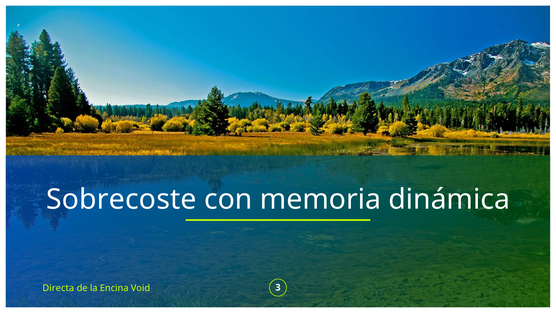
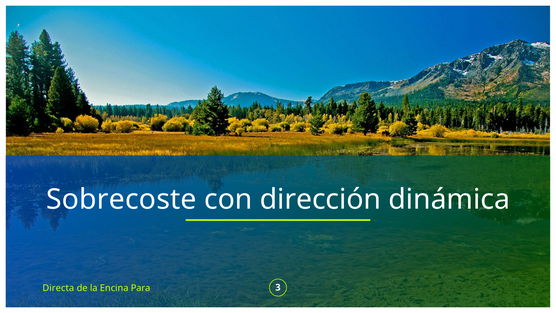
memoria: memoria -> dirección (320, 199)
Void: Void -> Para (141, 288)
